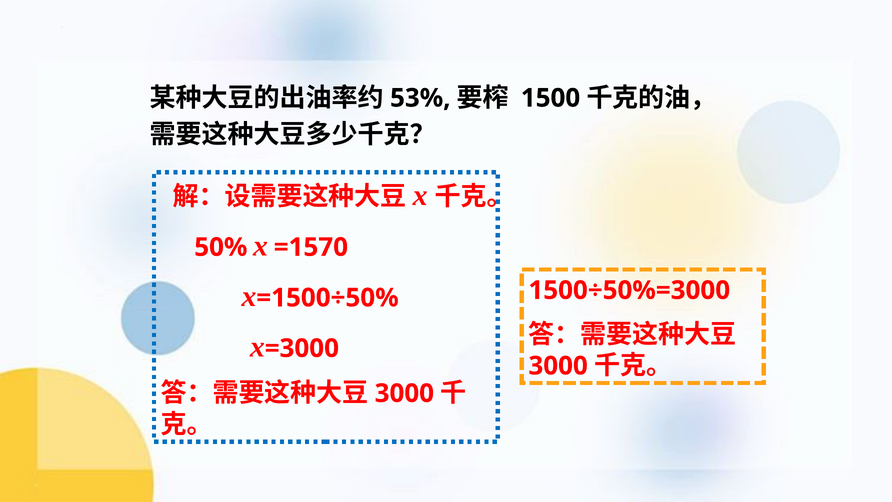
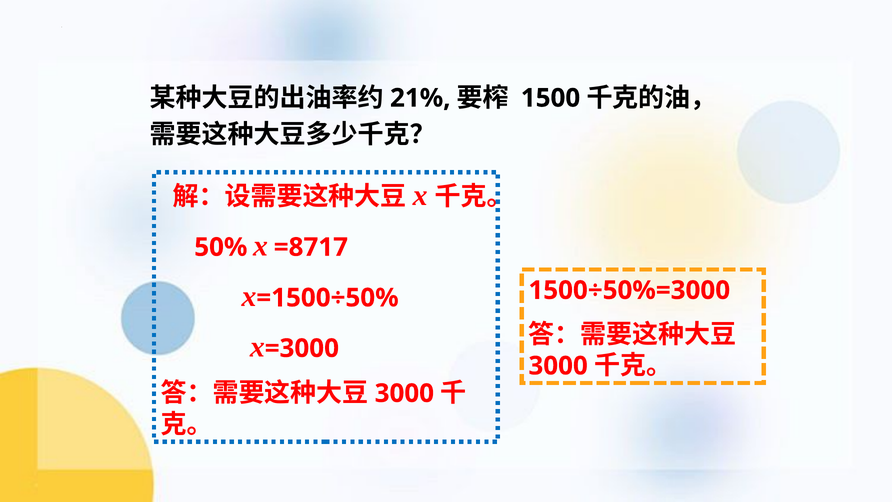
53%: 53% -> 21% (420, 98)
=1570: =1570 -> =8717 (311, 247)
